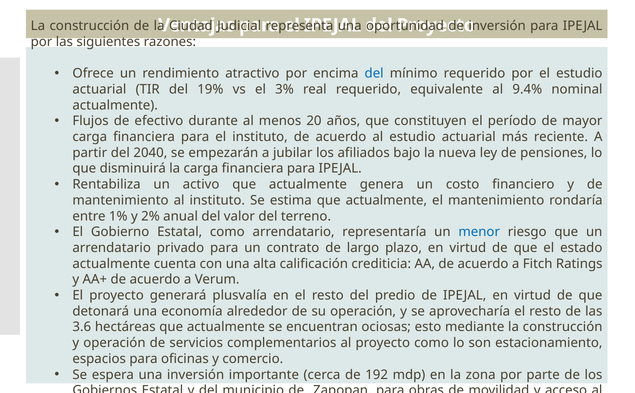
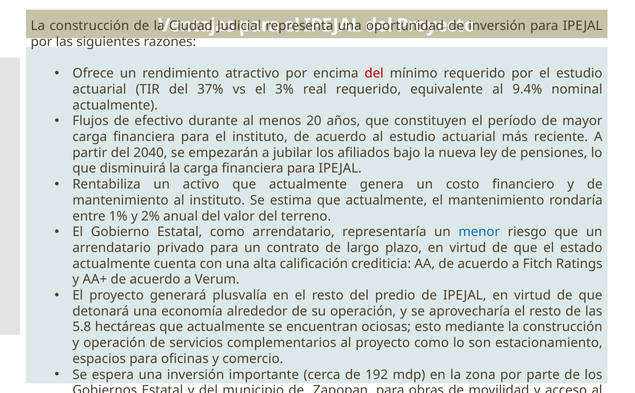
del colour: blue -> red (374, 74)
19%: 19% -> 37% (210, 89)
3.6: 3.6 -> 5.8 (82, 328)
